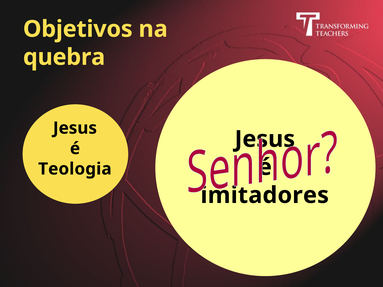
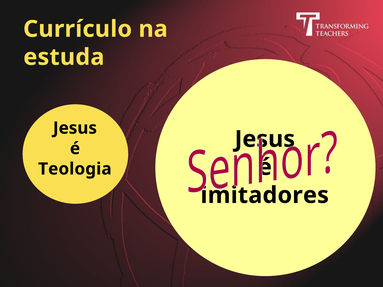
Objetivos: Objetivos -> Currículo (78, 29)
quebra: quebra -> estuda (64, 57)
